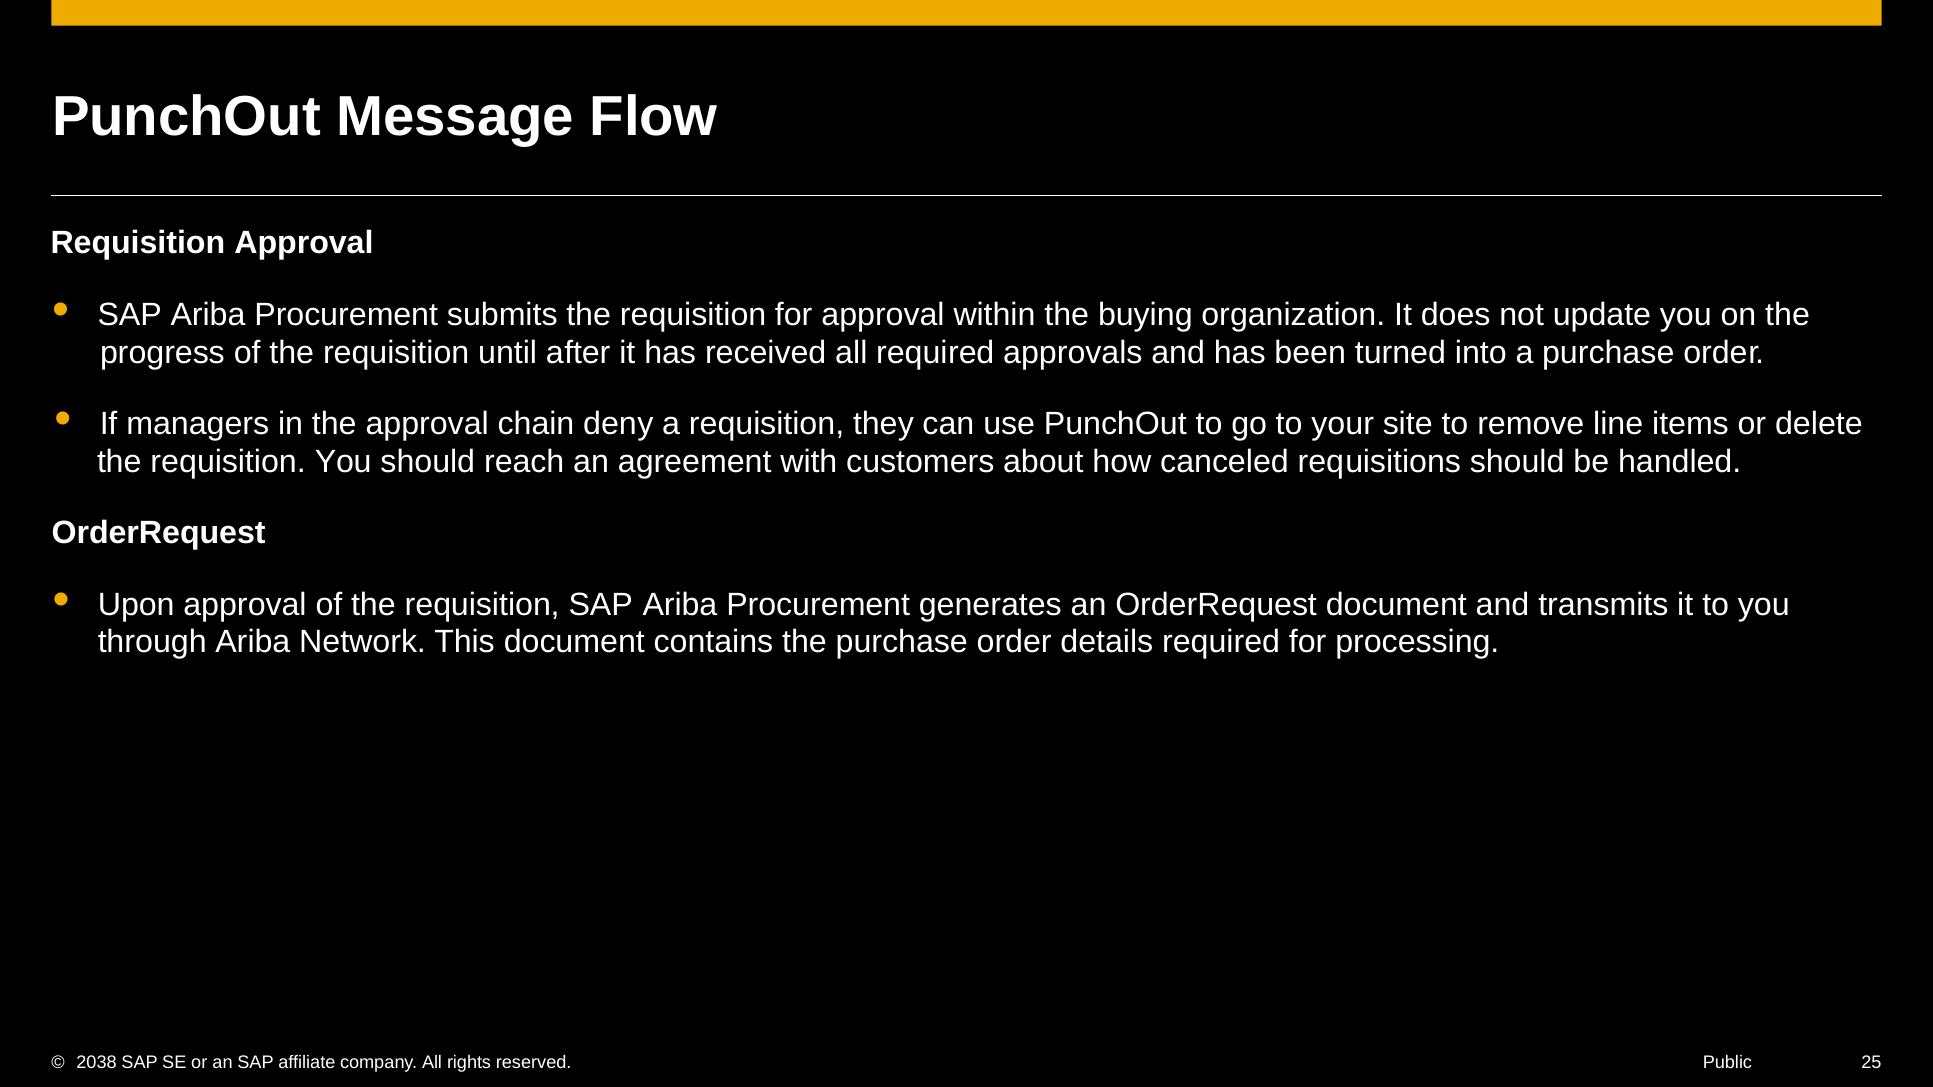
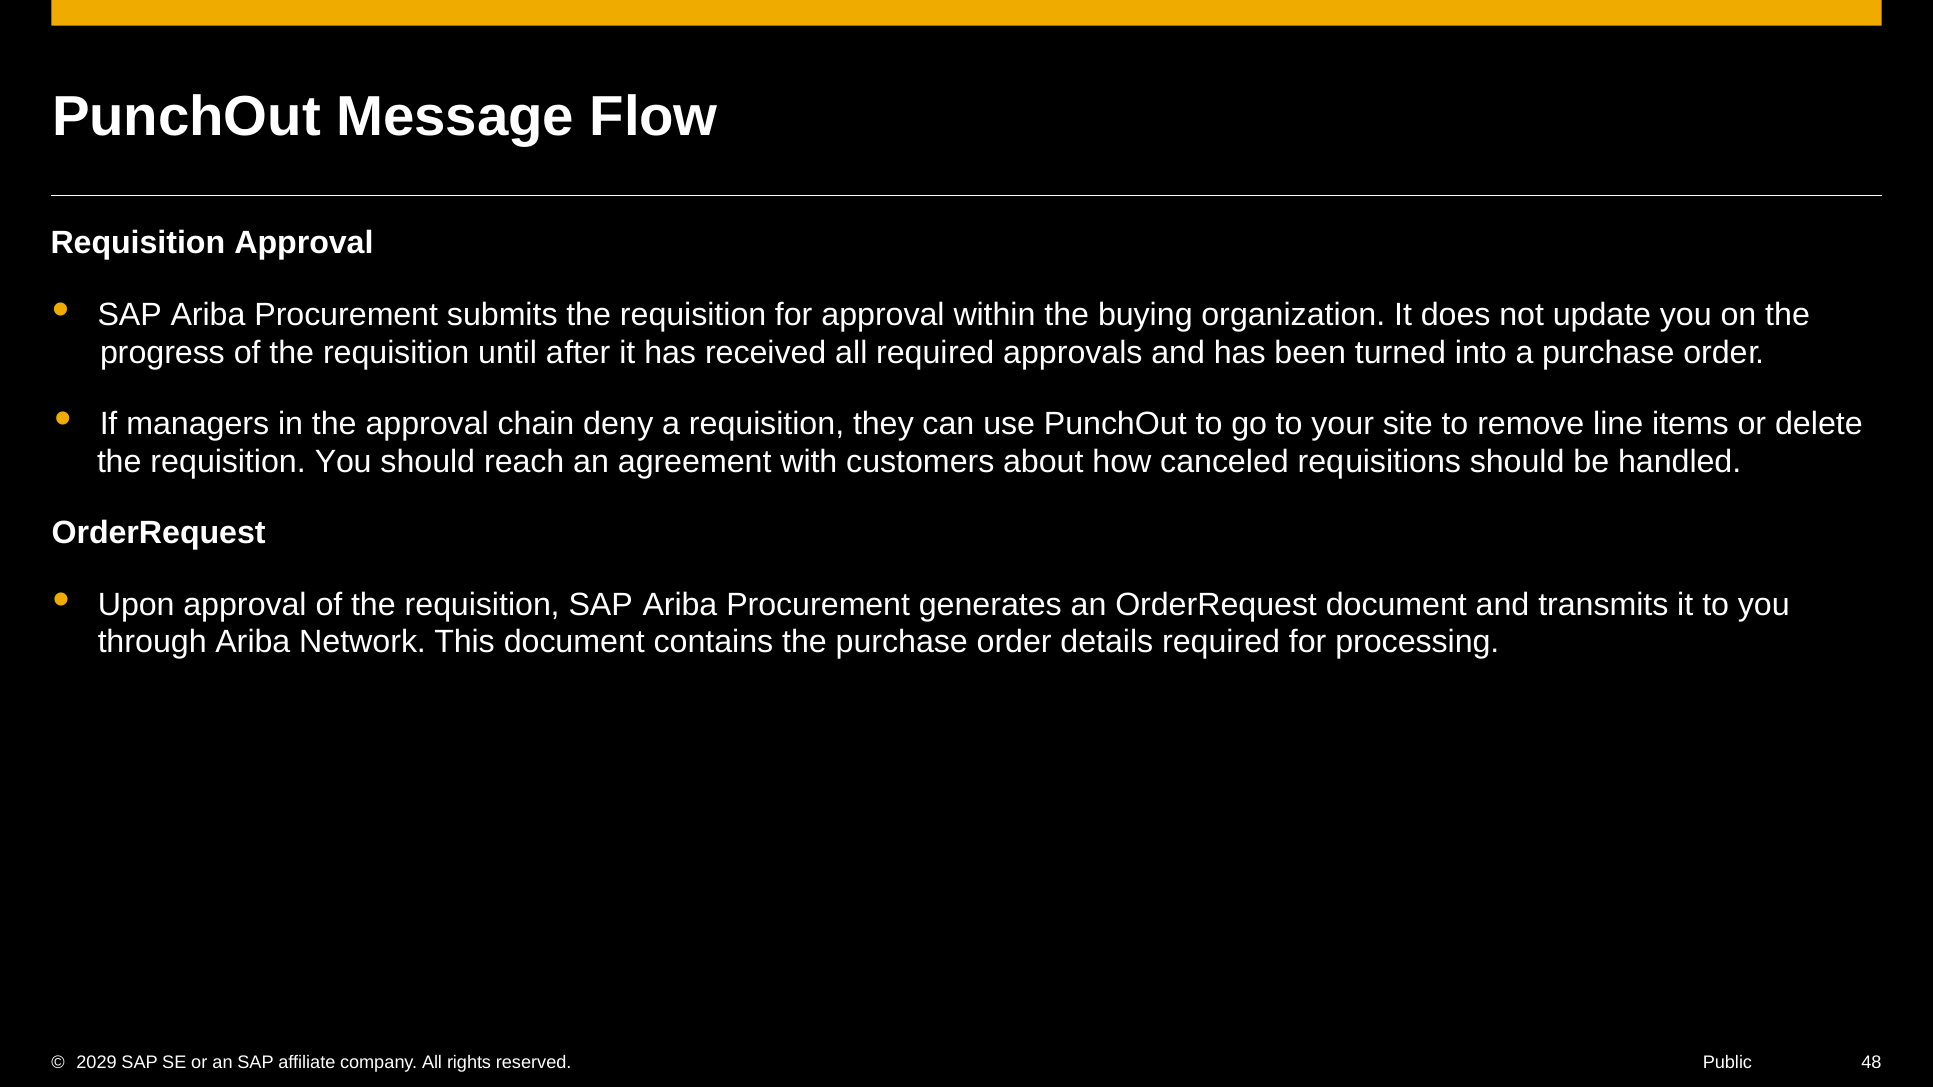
2038: 2038 -> 2029 (97, 1063)
25: 25 -> 48 (1871, 1063)
